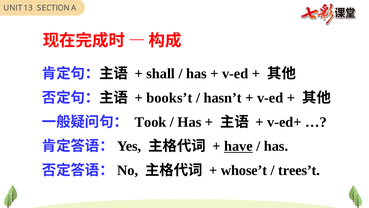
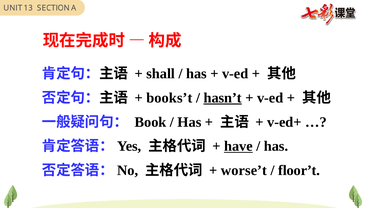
hasn’t underline: none -> present (223, 98)
Took: Took -> Book (150, 122)
whose’t: whose’t -> worse’t (244, 170)
trees’t: trees’t -> floor’t (299, 170)
